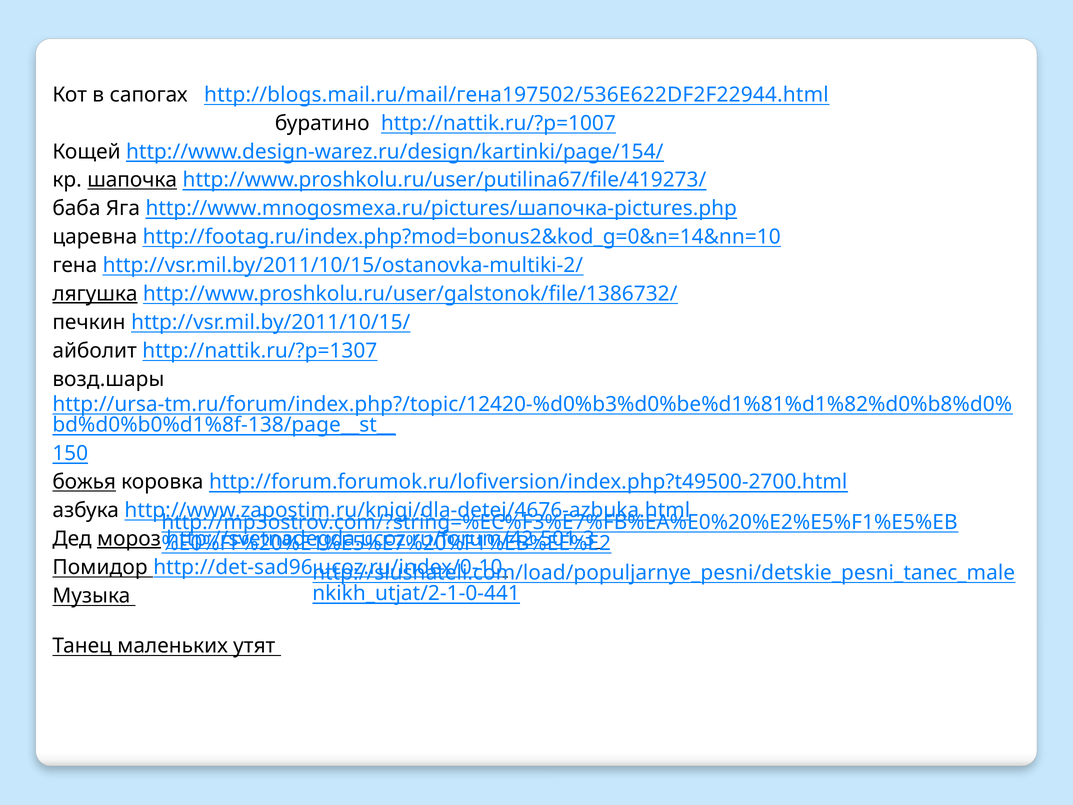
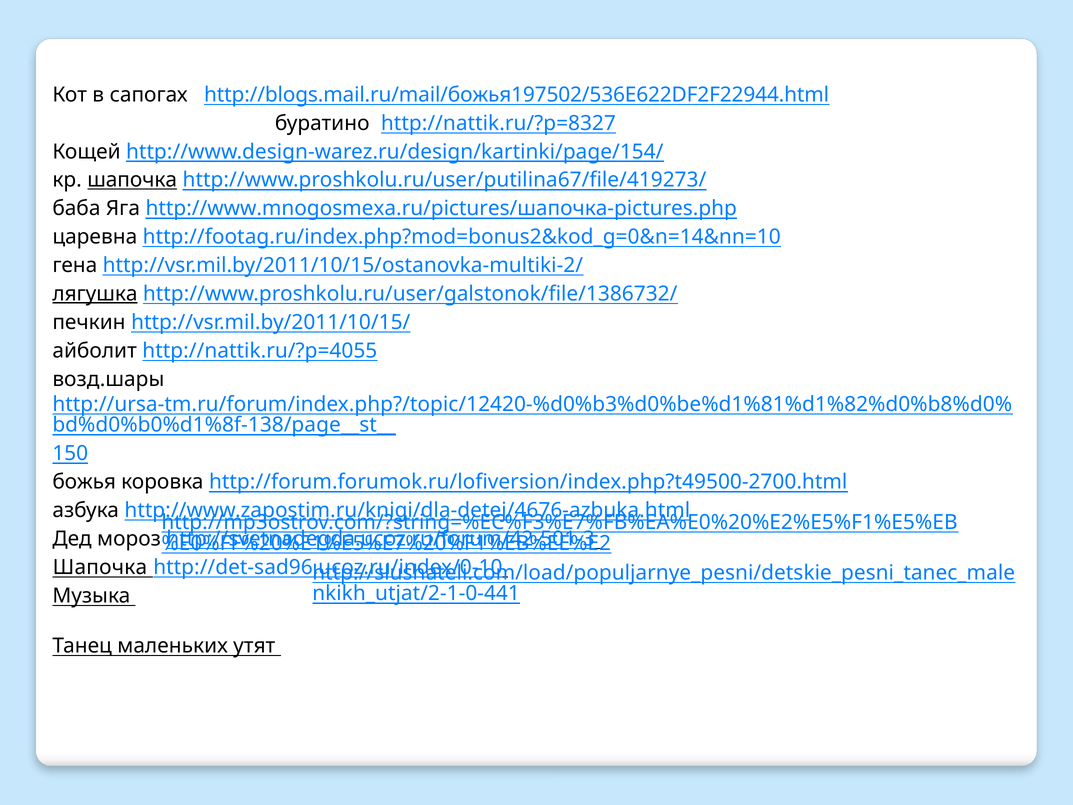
http://blogs.mail.ru/mail/гена197502/536E622DF2F22944.html: http://blogs.mail.ru/mail/гена197502/536E622DF2F22944.html -> http://blogs.mail.ru/mail/божья197502/536E622DF2F22944.html (517, 95)
http://nattik.ru/?p=1007: http://nattik.ru/?p=1007 -> http://nattik.ru/?p=8327 (498, 123)
http://nattik.ru/?p=1307: http://nattik.ru/?p=1307 -> http://nattik.ru/?p=4055 (260, 351)
божья underline: present -> none (84, 482)
мороз underline: present -> none (129, 539)
Помидор: Помидор -> Шапочка (100, 567)
